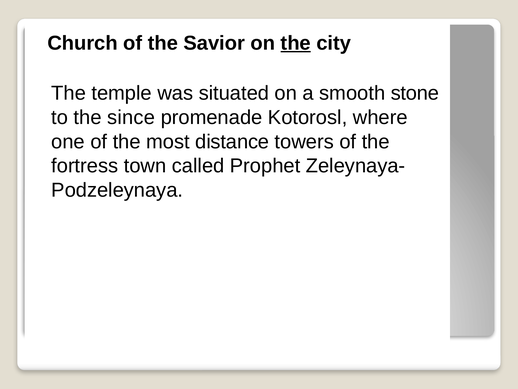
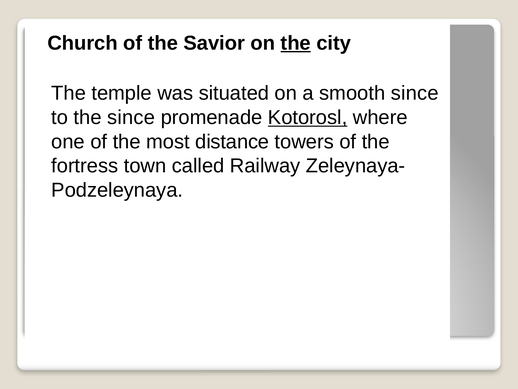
smooth stone: stone -> since (415, 93)
Kotorosl underline: none -> present (308, 117)
Prophet: Prophet -> Railway (265, 166)
